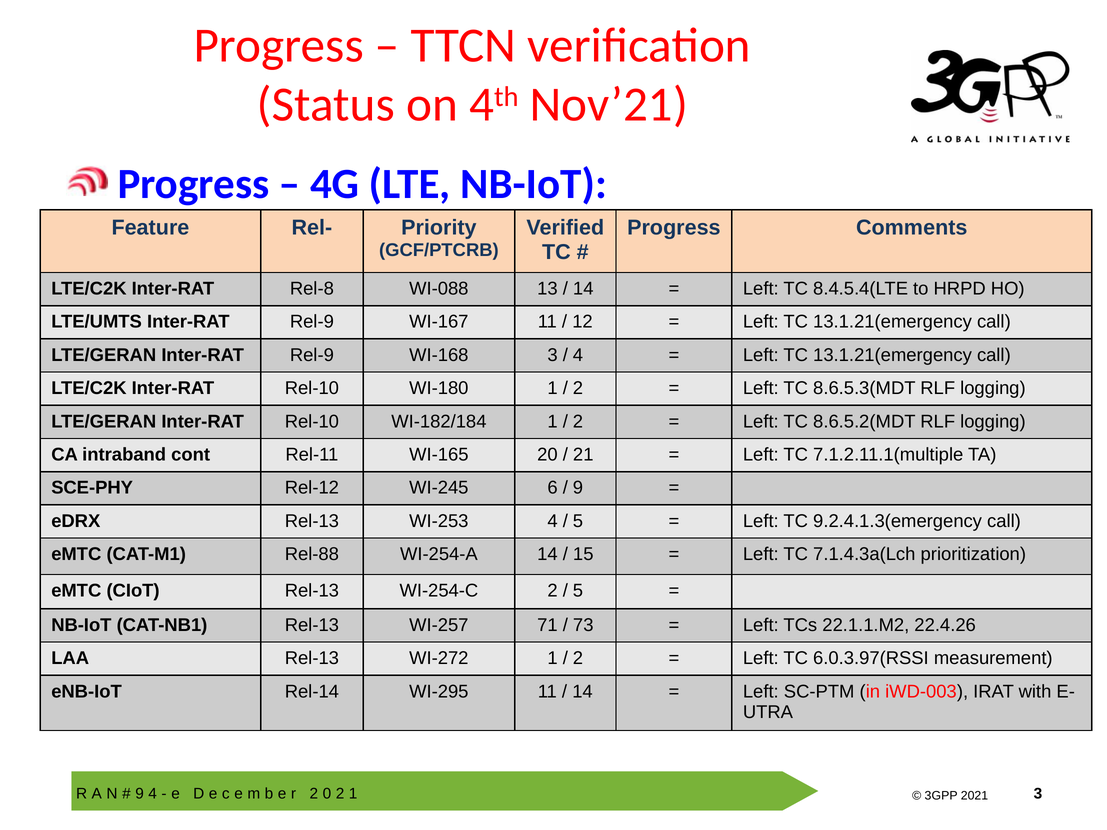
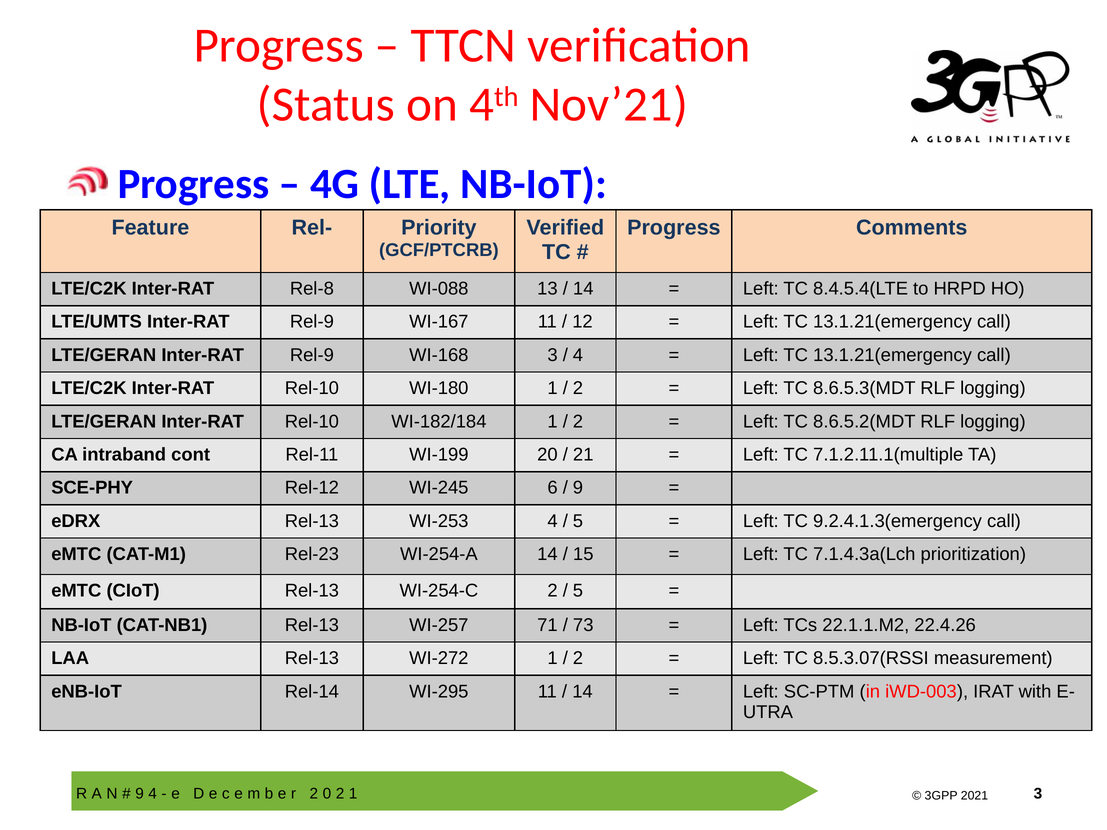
WI-165: WI-165 -> WI-199 (439, 455)
Rel-88: Rel-88 -> Rel-23 (312, 554)
6.0.3.97(RSSI: 6.0.3.97(RSSI -> 8.5.3.07(RSSI (871, 658)
